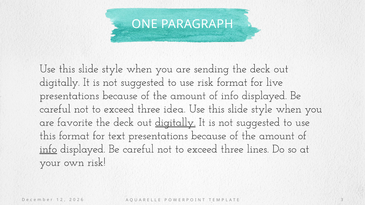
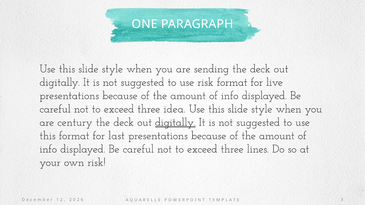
favorite: favorite -> century (75, 122)
text: text -> last (117, 136)
info underline: present -> none (48, 149)
